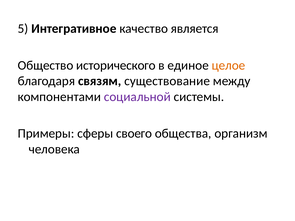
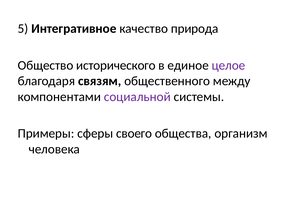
является: является -> природа (195, 29)
целое colour: orange -> purple (228, 65)
существование: существование -> общественного (167, 81)
